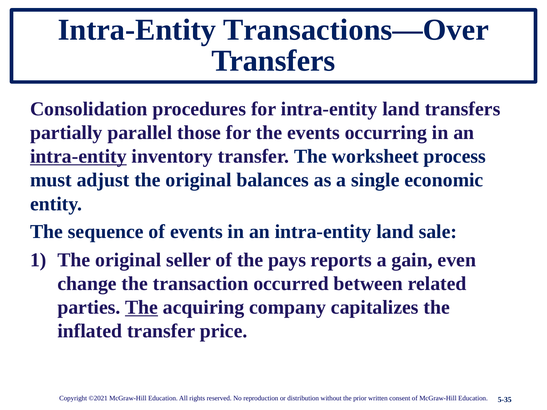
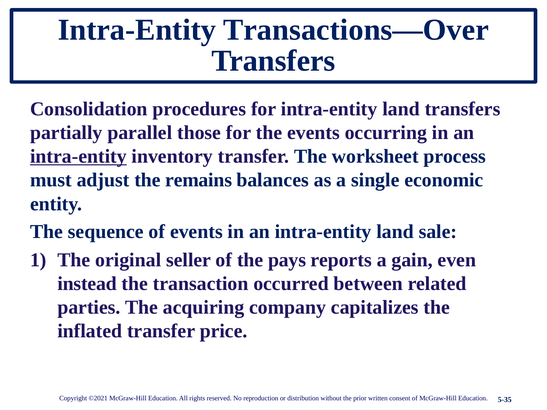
adjust the original: original -> remains (199, 180)
change: change -> instead (87, 284)
The underline: present -> none (142, 308)
